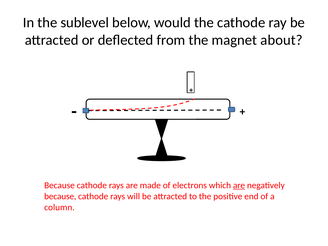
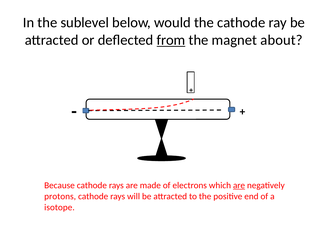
from underline: none -> present (171, 40)
because: because -> protons (60, 196)
column: column -> isotope (59, 207)
